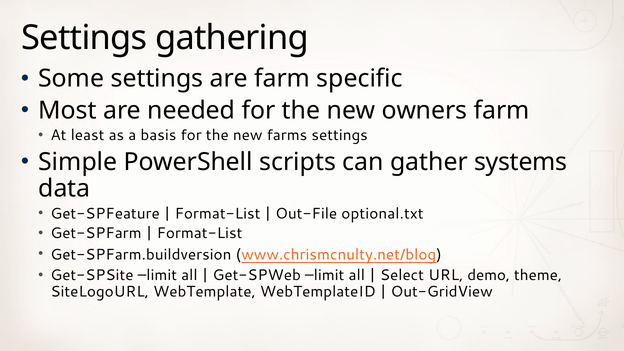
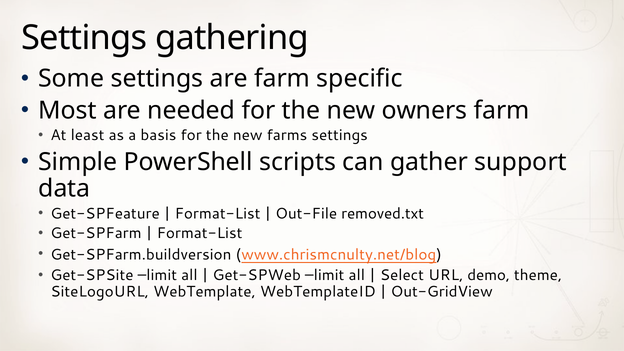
systems: systems -> support (521, 162)
optional.txt: optional.txt -> removed.txt (383, 214)
